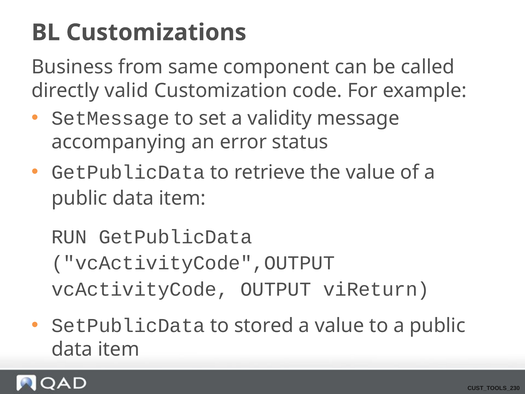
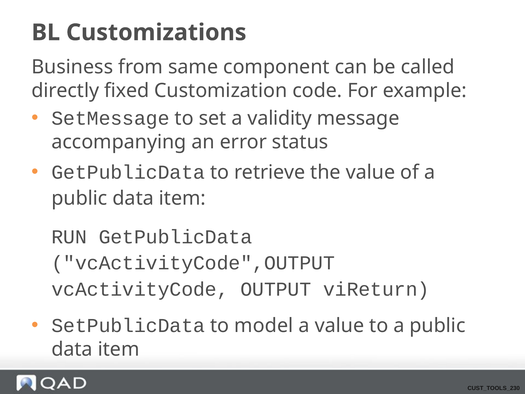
valid: valid -> fixed (127, 91)
stored: stored -> model (264, 325)
